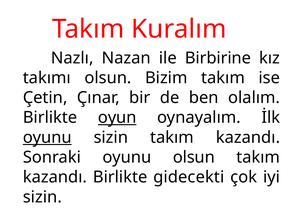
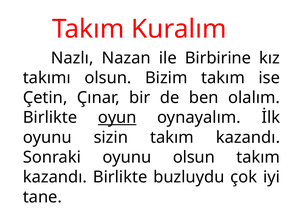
oyunu underline: present -> none (47, 137)
gidecekti: gidecekti -> buzluydu (189, 177)
sizin: sizin -> tane (42, 196)
